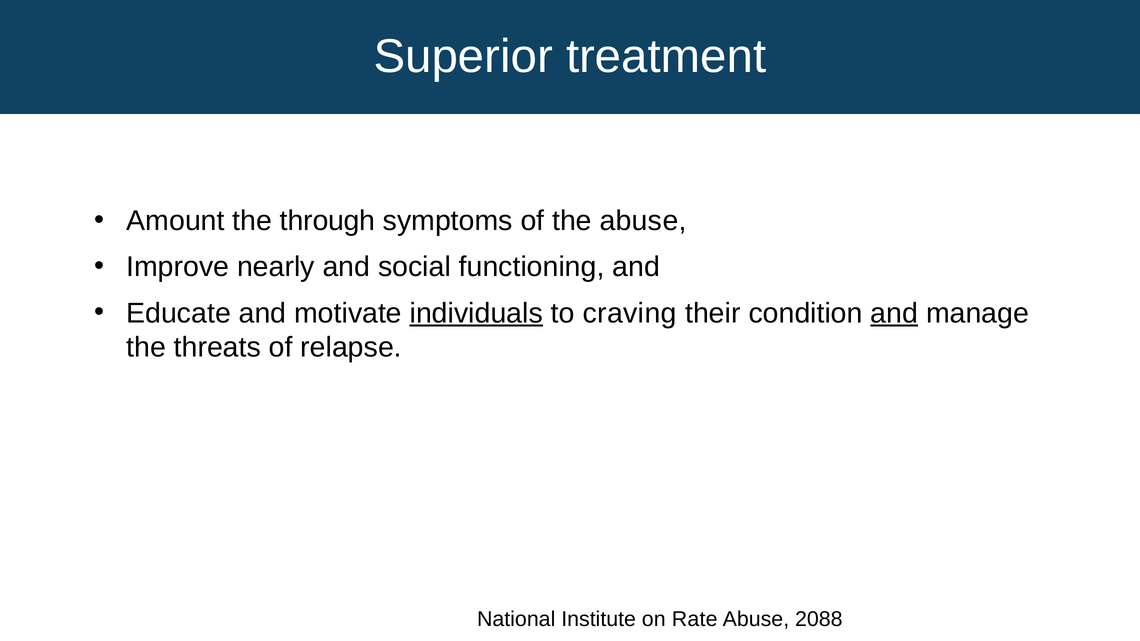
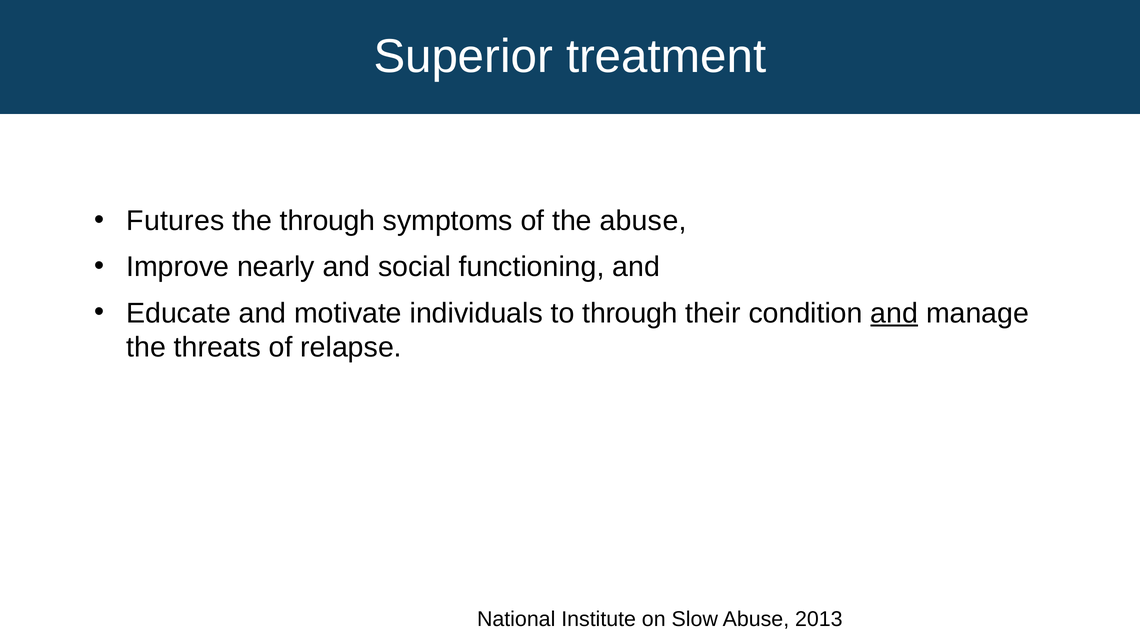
Amount: Amount -> Futures (175, 221)
individuals underline: present -> none (476, 313)
to craving: craving -> through (630, 313)
Rate: Rate -> Slow (695, 620)
2088: 2088 -> 2013 (819, 620)
